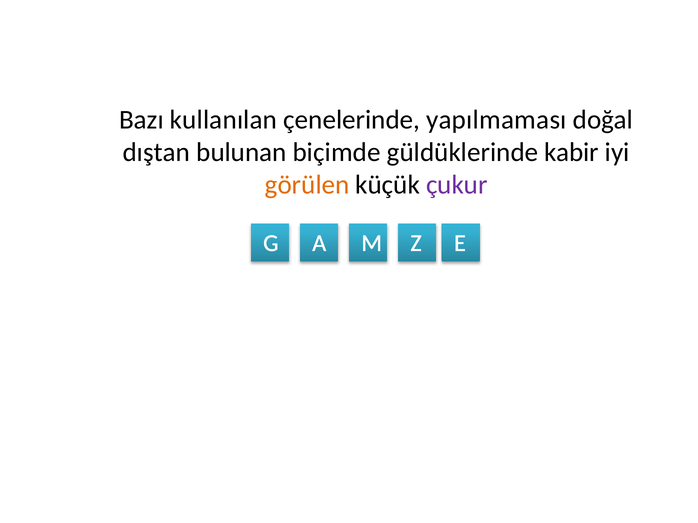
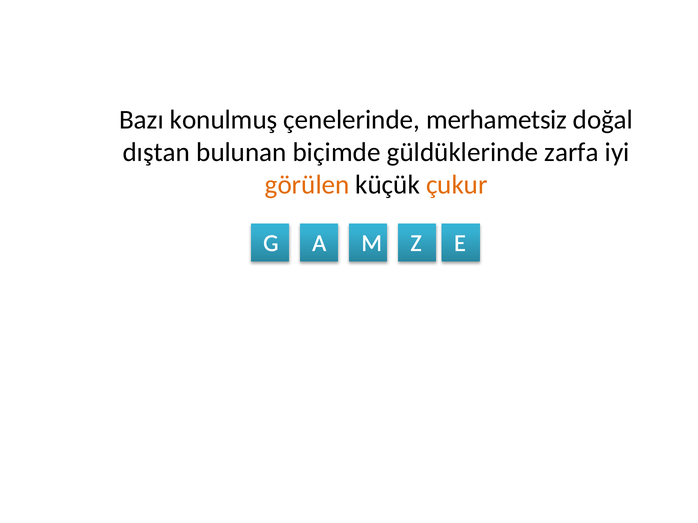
kullanılan: kullanılan -> konulmuş (224, 120)
yapılmaması: yapılmaması -> merhametsiz (497, 120)
kabir: kabir -> zarfa (572, 152)
çukur colour: purple -> orange (457, 185)
